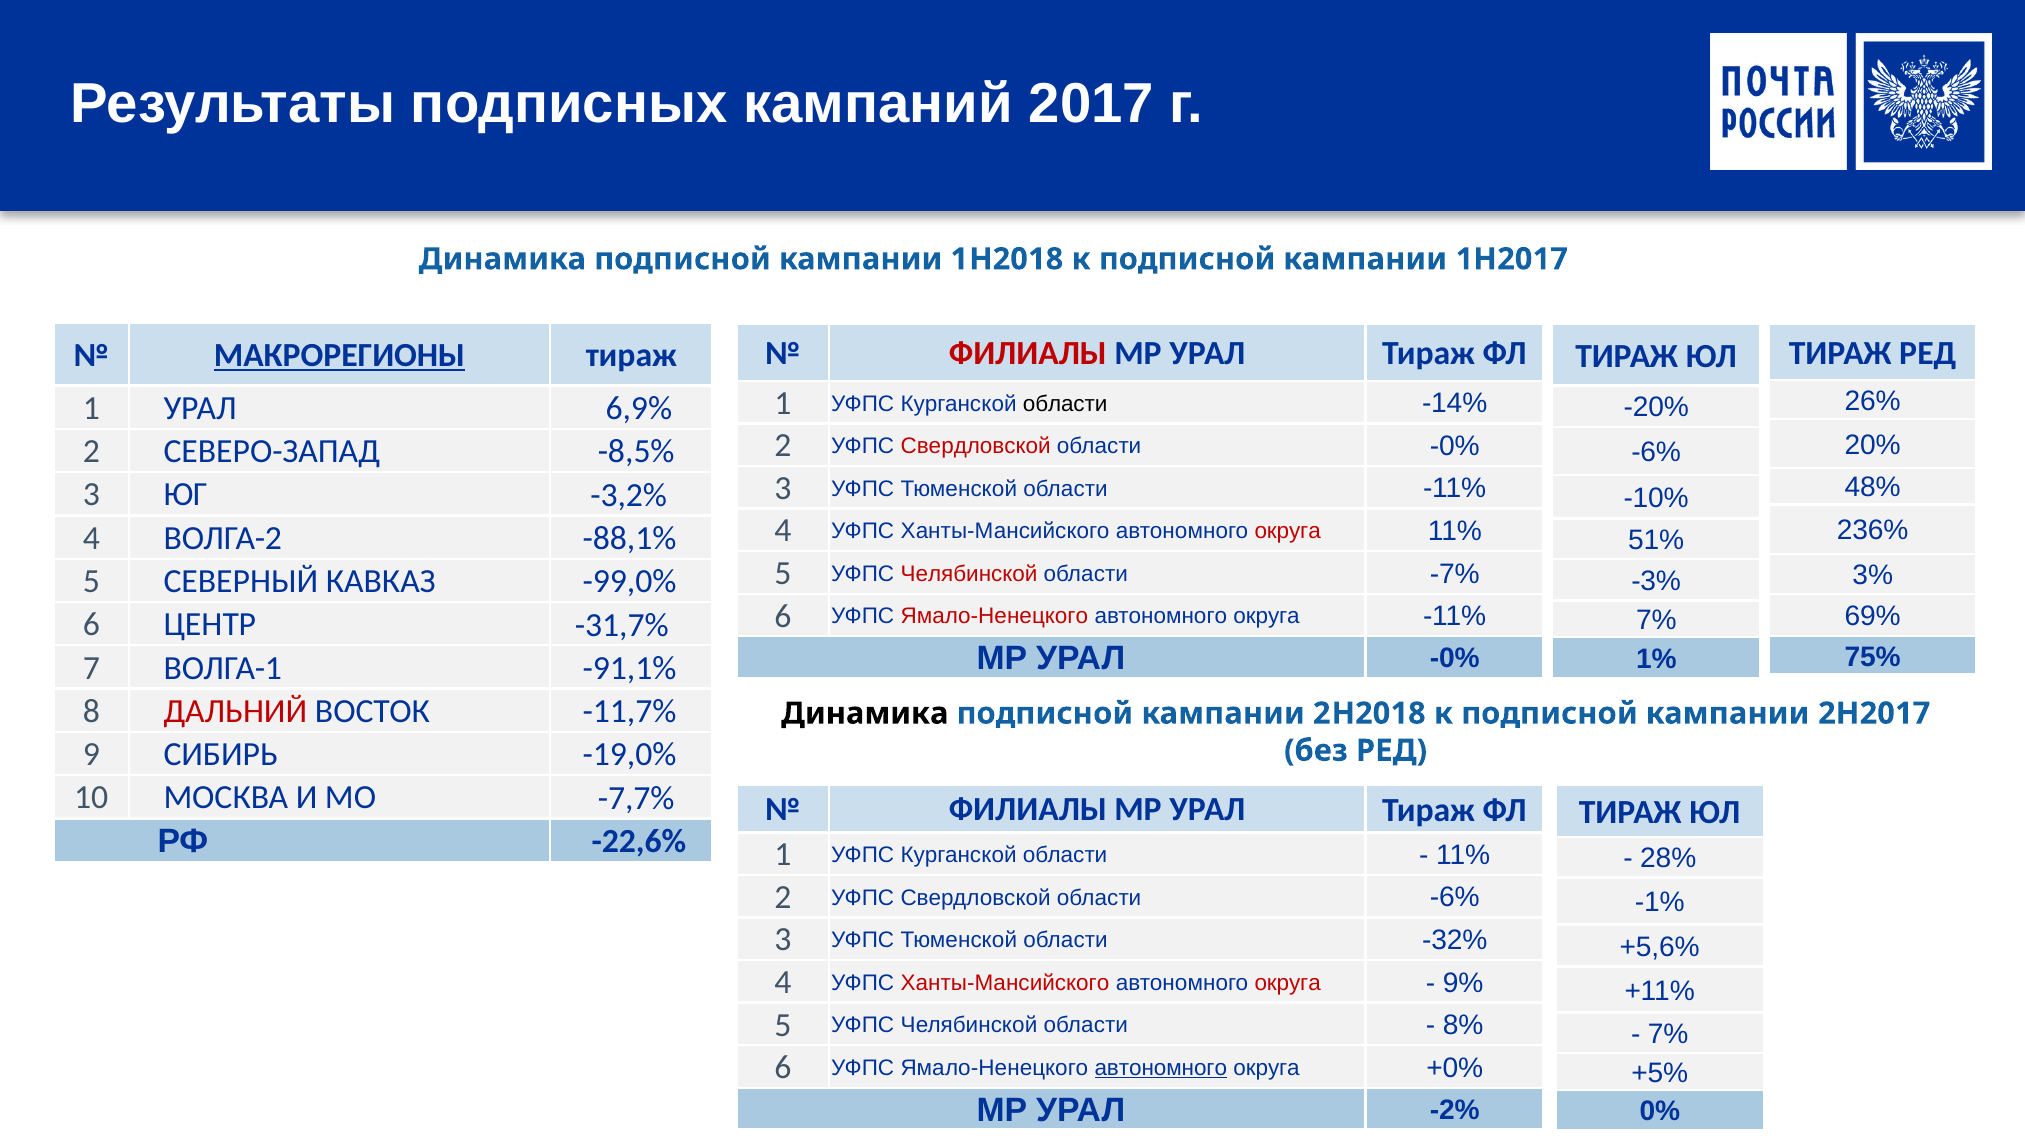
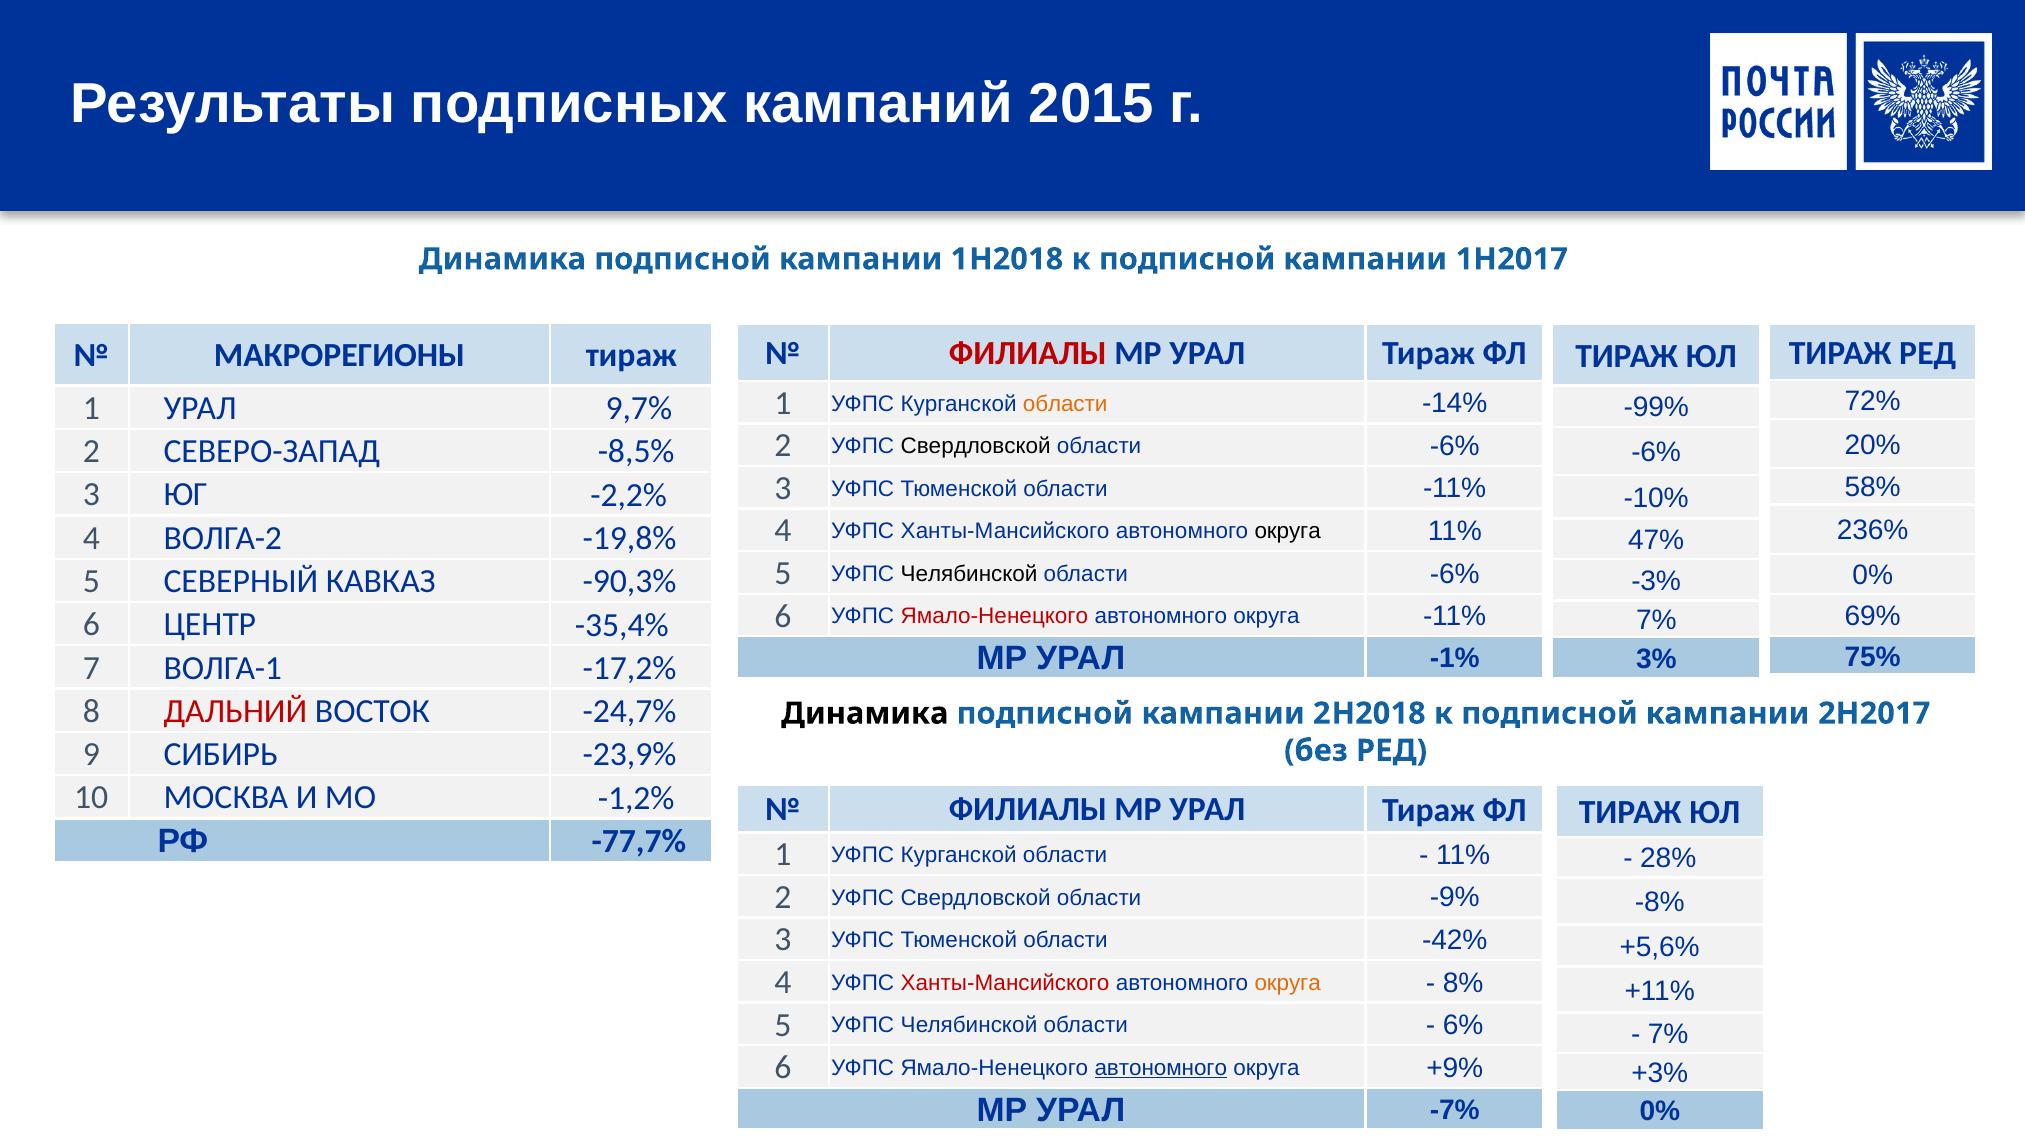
2017: 2017 -> 2015 (1091, 104)
МАКРОРЕГИОНЫ underline: present -> none (339, 355)
26%: 26% -> 72% (1873, 401)
области colour: black -> orange (1065, 404)
6,9%: 6,9% -> 9,7% (639, 409)
-20%: -20% -> -99% (1656, 408)
Свердловской colour: red -> black (976, 446)
-0%: -0% -> -6% (1455, 446)
48%: 48% -> 58% (1873, 488)
-3,2%: -3,2% -> -2,2% (629, 495)
округа colour: red -> black (1288, 531)
-88,1%: -88,1% -> -19,8% (630, 538)
51%: 51% -> 47% (1656, 540)
Челябинской colour: red -> black (969, 574)
-7%: -7% -> -6% (1455, 574)
3%: 3% -> 0% (1873, 576)
-99,0%: -99,0% -> -90,3% (630, 582)
-31,7%: -31,7% -> -35,4% (622, 625)
УРАЛ -0%: -0% -> -1% (1455, 659)
1%: 1% -> 3% (1656, 659)
-91,1%: -91,1% -> -17,2% (630, 668)
-11,7%: -11,7% -> -24,7% (630, 712)
-19,0%: -19,0% -> -23,9% (630, 755)
-7,7%: -7,7% -> -1,2% (636, 798)
-22,6%: -22,6% -> -77,7% (639, 842)
области -6%: -6% -> -9% (1455, 898)
-1%: -1% -> -8% (1660, 902)
-32%: -32% -> -42% (1455, 940)
округа colour: red -> orange (1288, 983)
9%: 9% -> 8% (1463, 983)
8%: 8% -> 6% (1463, 1025)
+0%: +0% -> +9% (1455, 1068)
+5%: +5% -> +3% (1660, 1073)
-2%: -2% -> -7% (1455, 1110)
